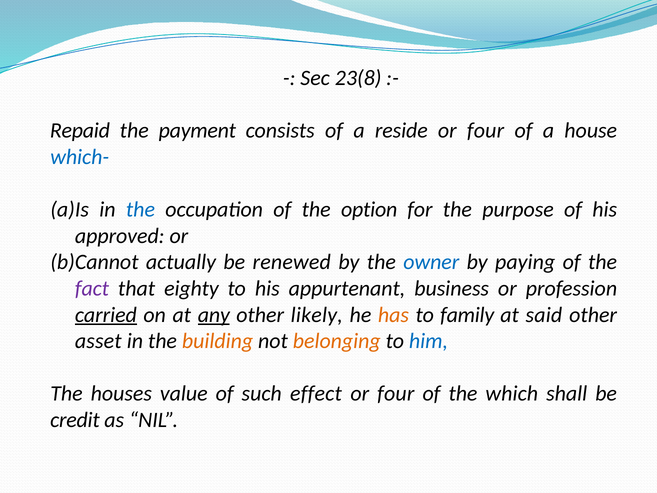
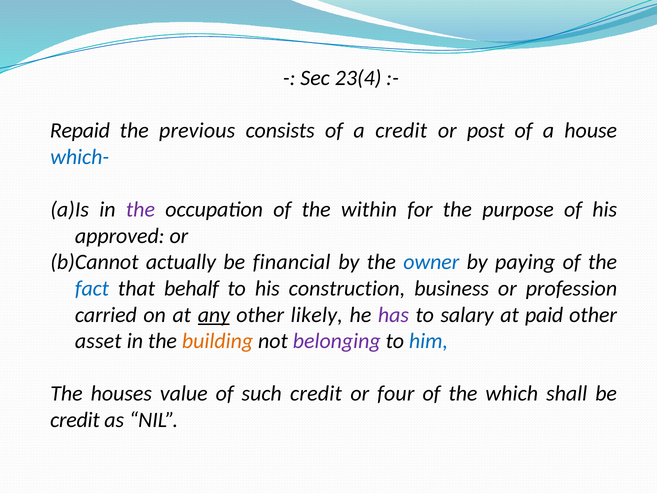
23(8: 23(8 -> 23(4 (358, 78)
payment: payment -> previous (197, 131)
a reside: reside -> credit (401, 131)
four: four -> post (486, 131)
the colour: blue -> purple (140, 210)
option: option -> within (369, 210)
renewed: renewed -> financial (292, 262)
fact colour: purple -> blue (92, 288)
eighty: eighty -> behalf (191, 288)
appurtenant: appurtenant -> construction (347, 288)
carried underline: present -> none (106, 315)
has colour: orange -> purple (393, 315)
family: family -> salary (467, 315)
said: said -> paid (544, 315)
belonging colour: orange -> purple (337, 341)
such effect: effect -> credit (316, 393)
